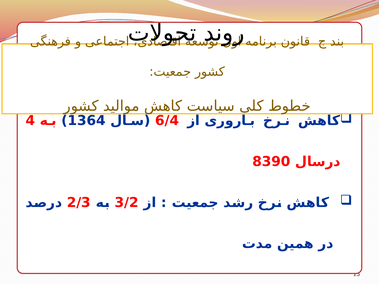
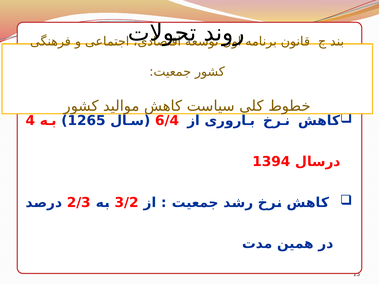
1364: 1364 -> 1265 (87, 121)
8390: 8390 -> 1394 (271, 162)
